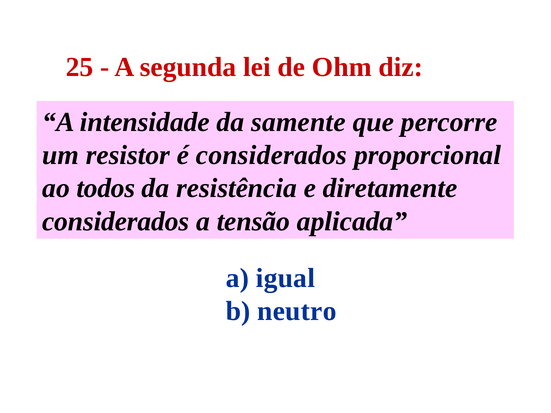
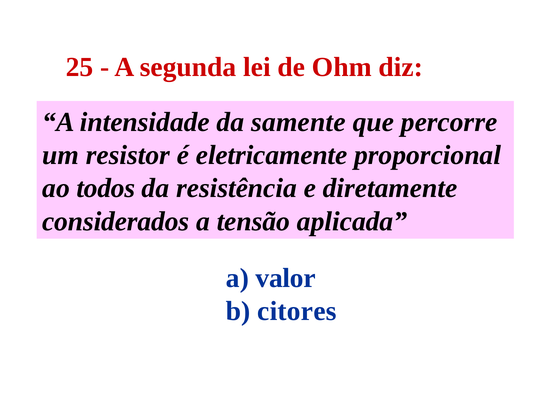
é considerados: considerados -> eletricamente (272, 155)
igual: igual -> valor (286, 278)
neutro: neutro -> citores (297, 311)
